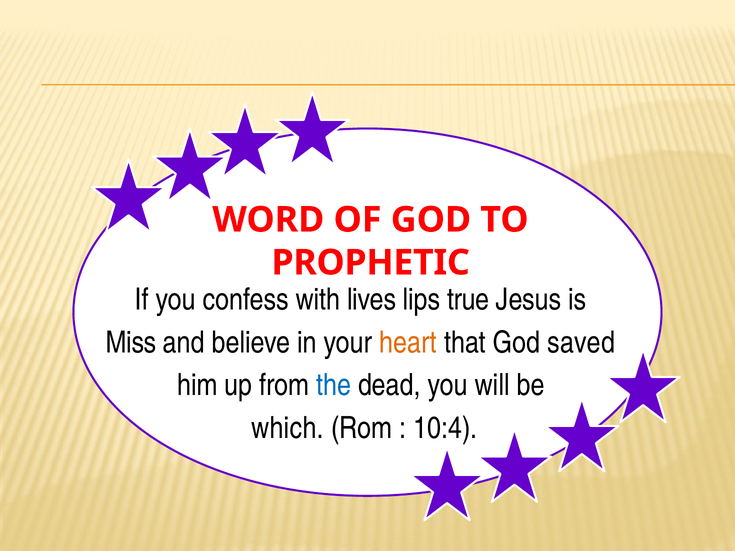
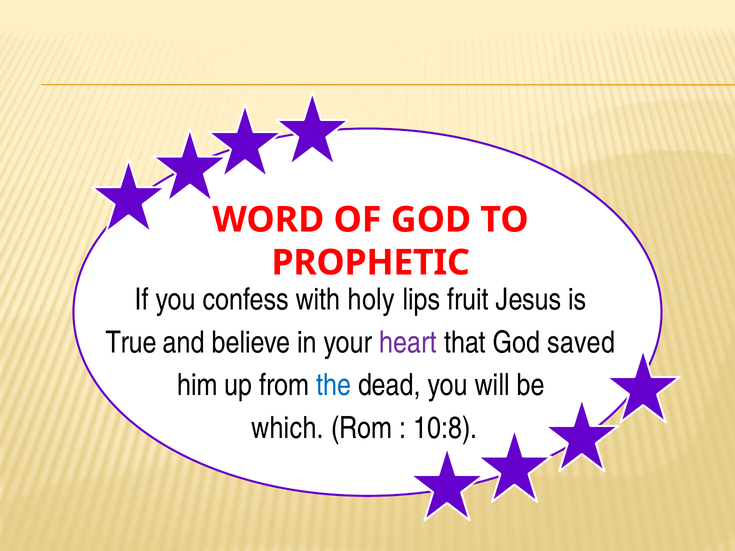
lives: lives -> holy (371, 300)
true: true -> fruit (468, 300)
Miss: Miss -> True (131, 343)
heart colour: orange -> purple (408, 343)
10:4: 10:4 -> 10:8 (445, 428)
